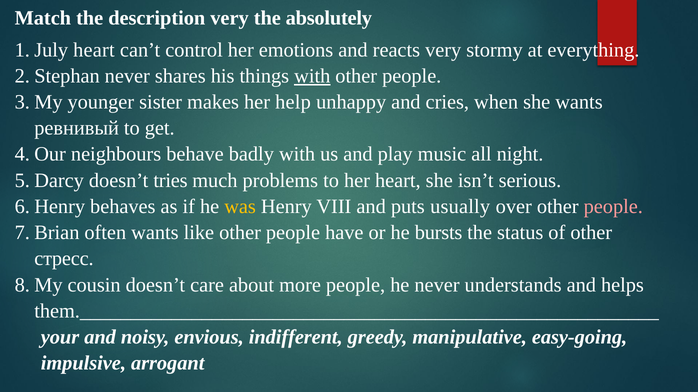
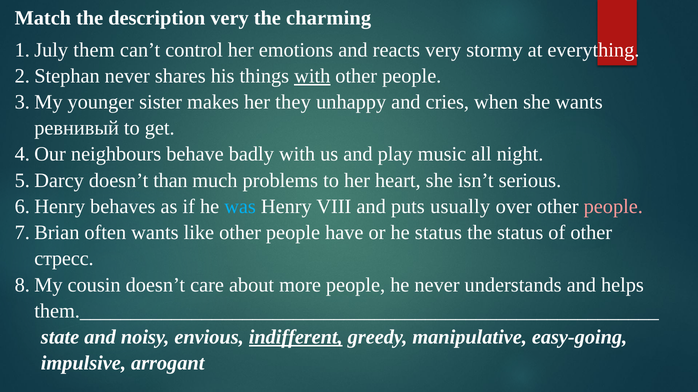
absolutely: absolutely -> charming (329, 18)
heart: heart -> them (94, 50)
help: help -> they (293, 102)
tries: tries -> than (170, 181)
was colour: yellow -> light blue (240, 207)
he bursts: bursts -> status (438, 233)
your: your -> state (60, 338)
indifferent underline: none -> present (296, 338)
